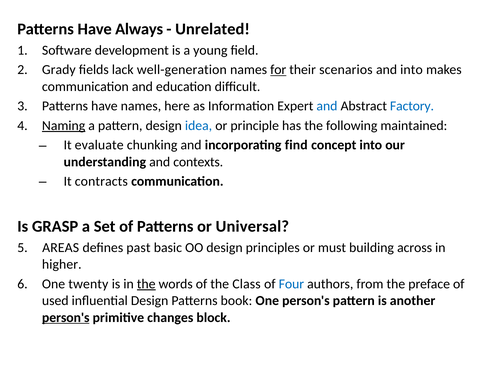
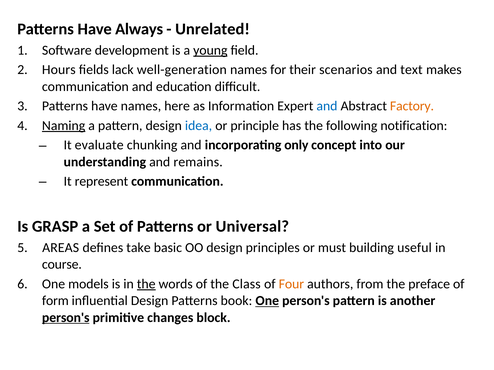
young underline: none -> present (210, 50)
Grady: Grady -> Hours (59, 70)
for underline: present -> none (278, 70)
and into: into -> text (411, 70)
Factory colour: blue -> orange (412, 106)
maintained: maintained -> notification (414, 126)
find: find -> only (296, 145)
contexts: contexts -> remains (198, 162)
contracts: contracts -> represent (101, 182)
past: past -> take (138, 248)
across: across -> useful (414, 248)
higher: higher -> course (62, 265)
twenty: twenty -> models (88, 284)
Four colour: blue -> orange (291, 284)
used: used -> form (55, 301)
One underline: none -> present (267, 301)
